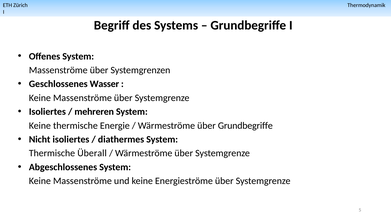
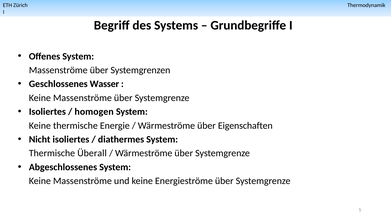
mehreren: mehreren -> homogen (94, 112)
über Grundbegriffe: Grundbegriffe -> Eigenschaften (245, 125)
